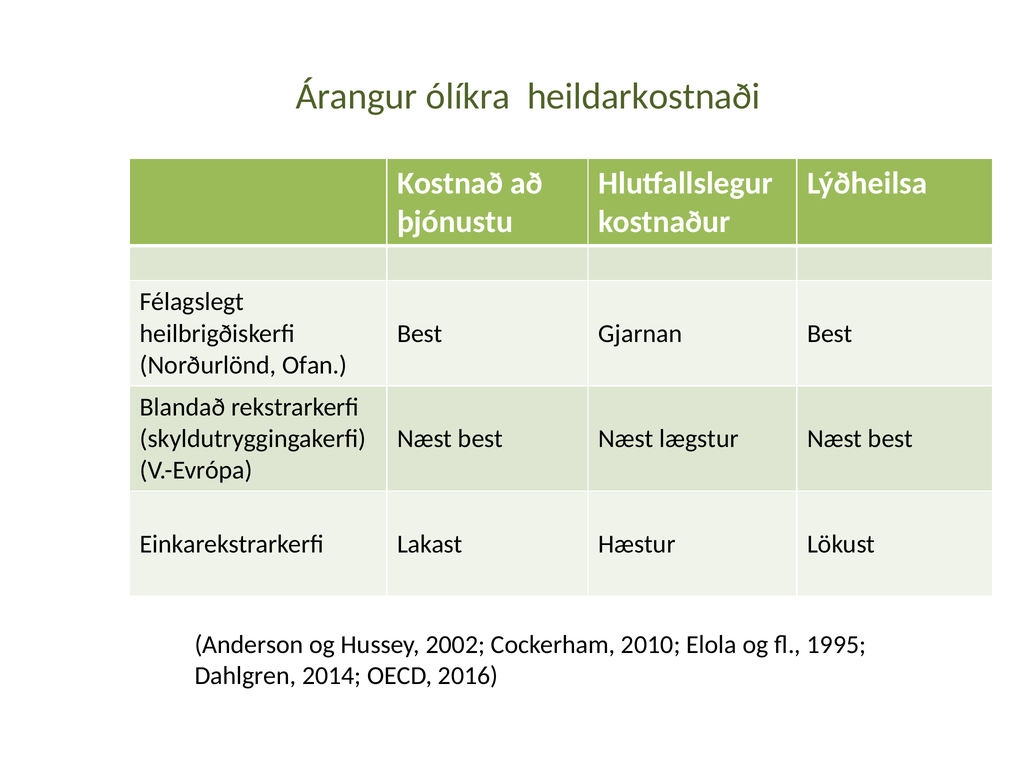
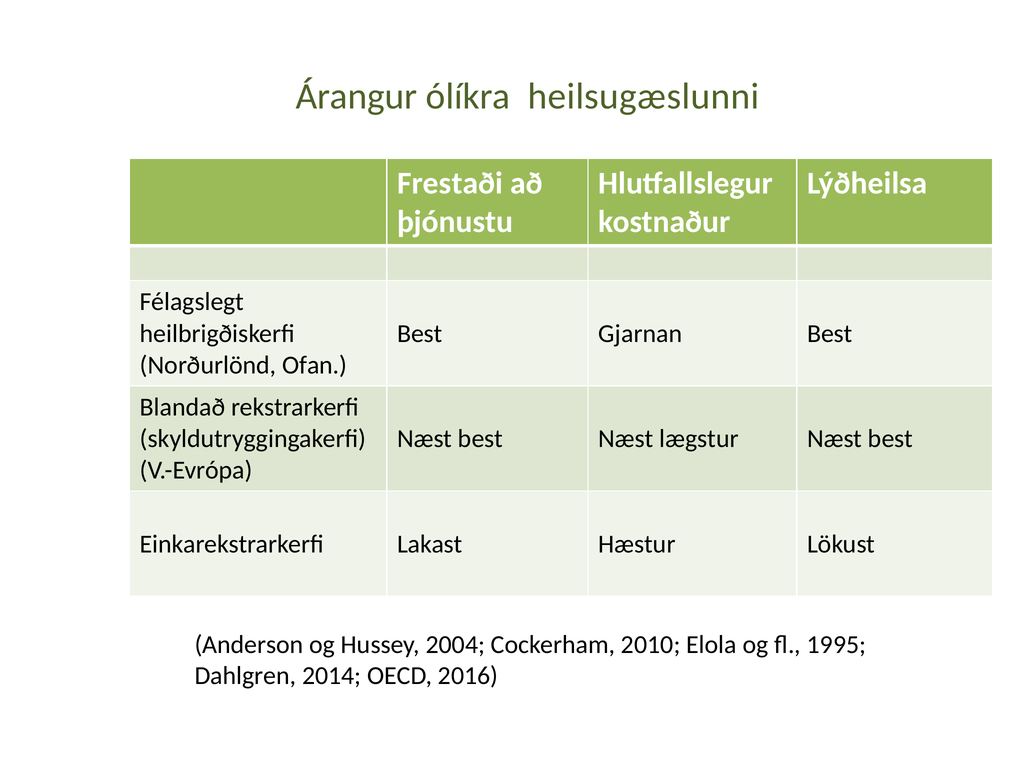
heildarkostnaði: heildarkostnaði -> heilsugæslunni (643, 97)
Kostnað: Kostnað -> Frestaði (450, 183)
2002: 2002 -> 2004 (455, 645)
